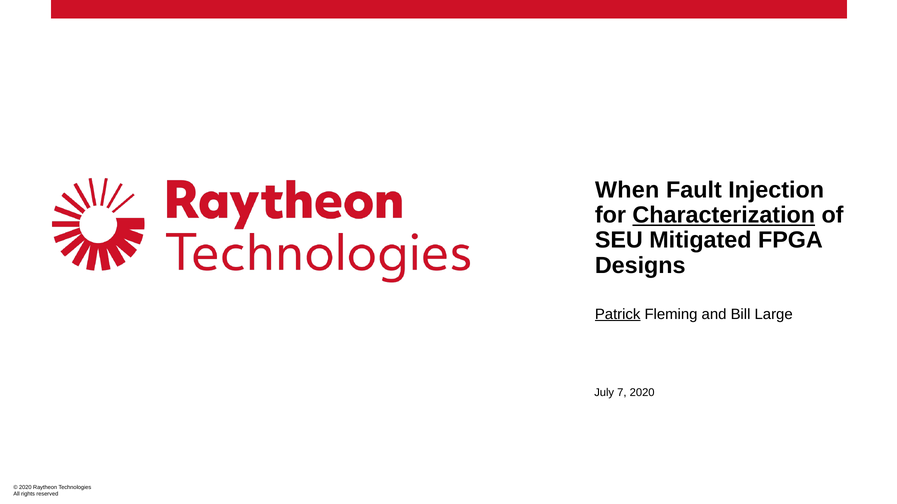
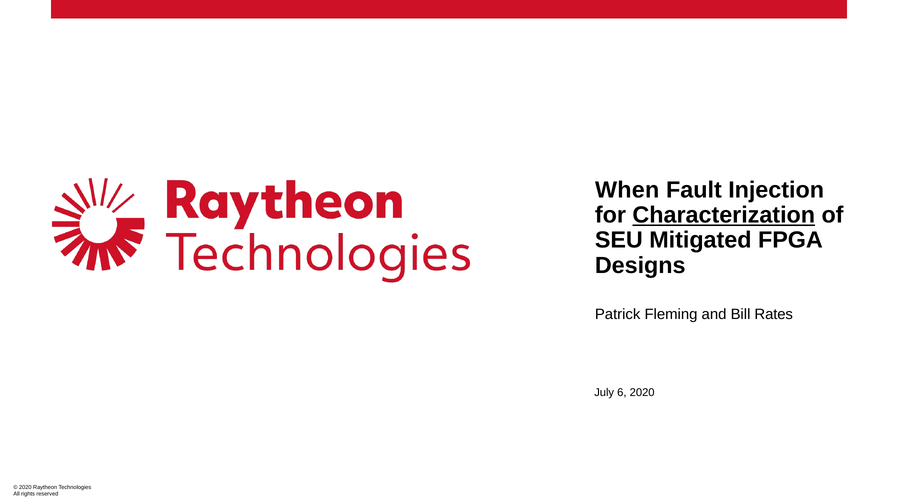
Patrick underline: present -> none (618, 315)
Large: Large -> Rates (774, 315)
7: 7 -> 6 (622, 393)
